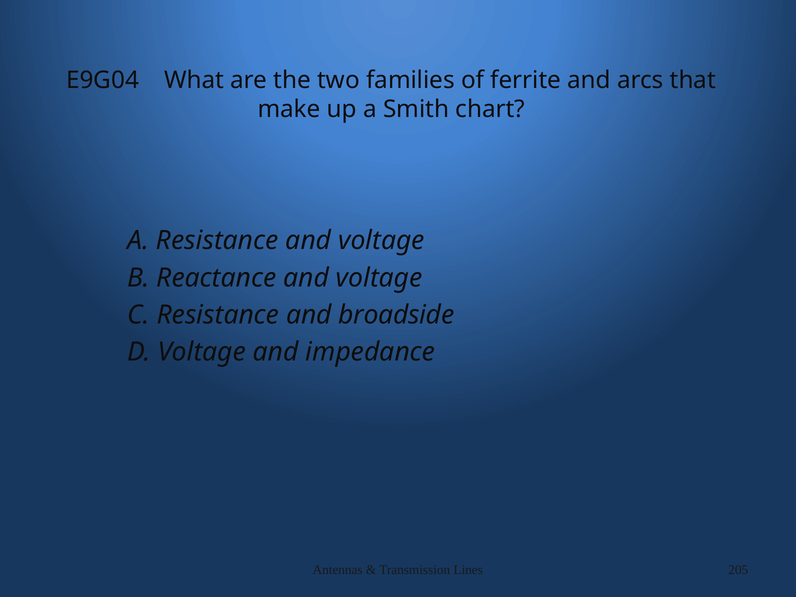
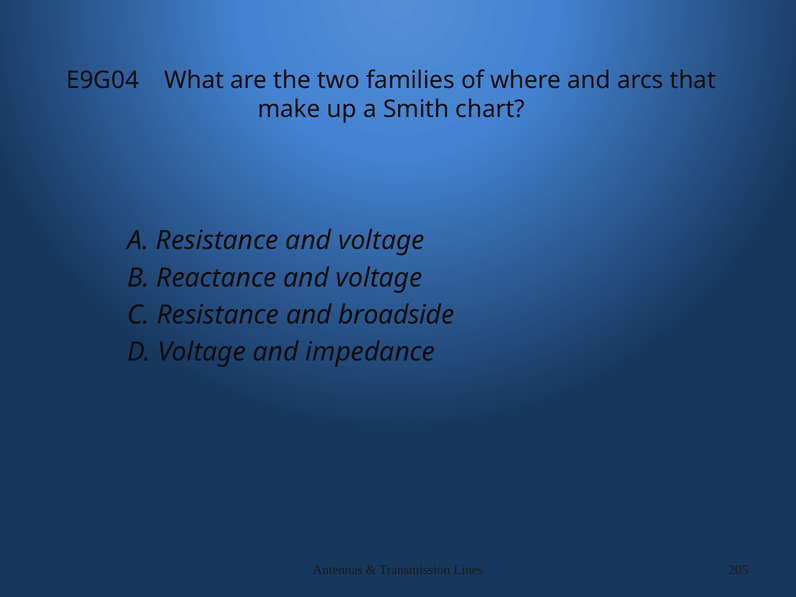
ferrite: ferrite -> where (526, 80)
